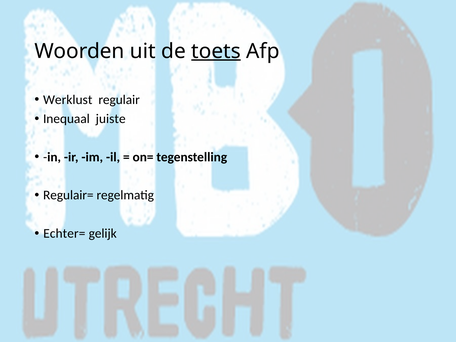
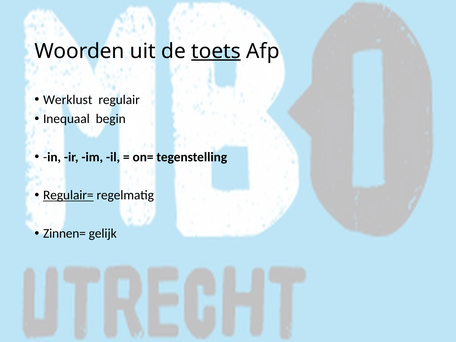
juiste: juiste -> begin (111, 119)
Regulair= underline: none -> present (68, 195)
Echter=: Echter= -> Zinnen= (64, 233)
